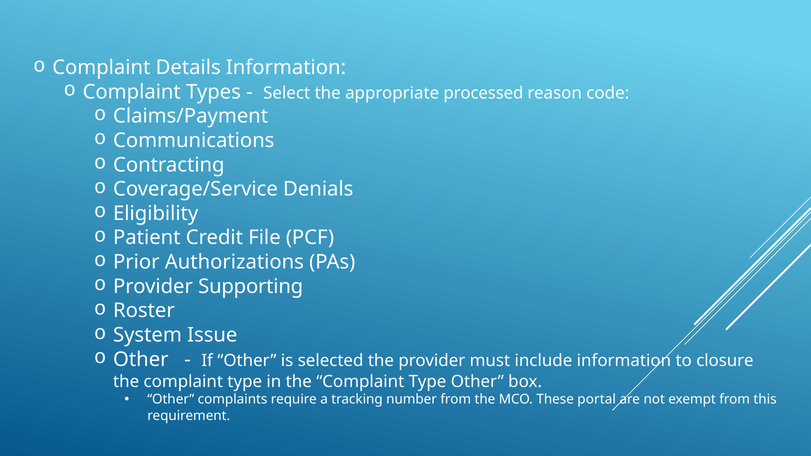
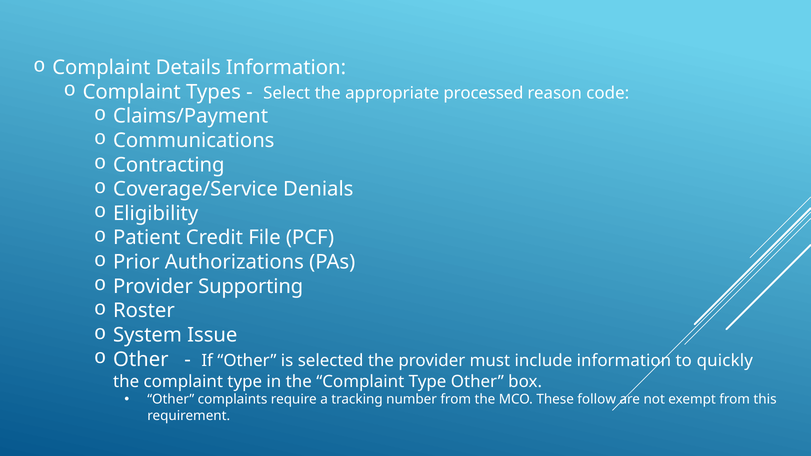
closure: closure -> quickly (725, 361)
portal: portal -> follow (597, 400)
